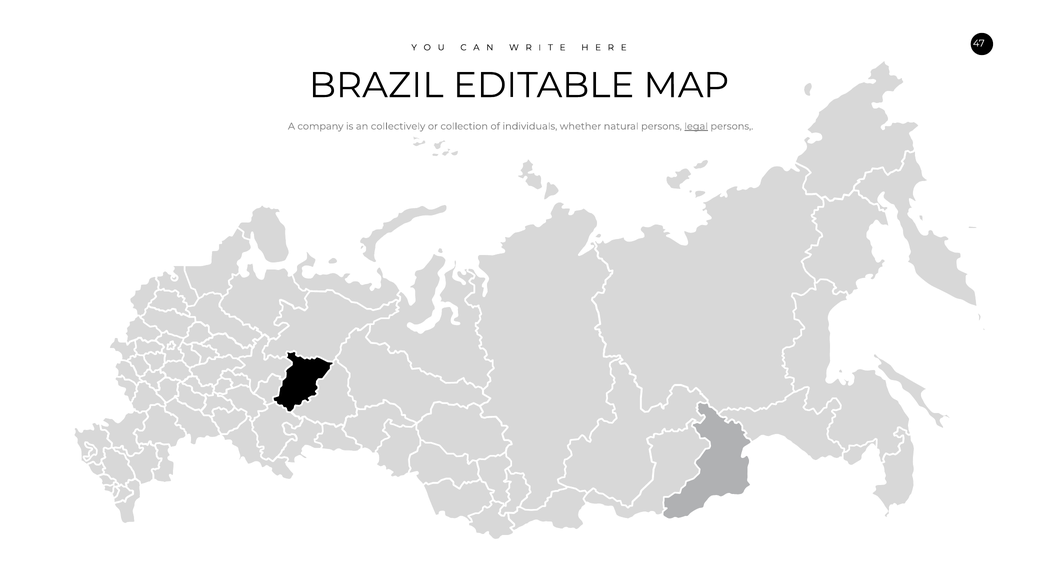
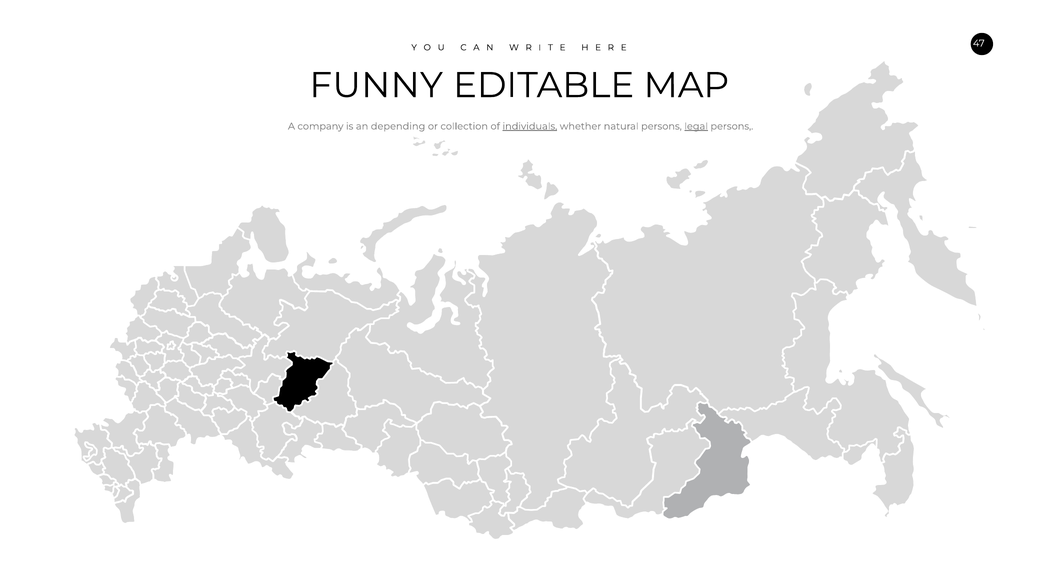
BRAZIL: BRAZIL -> FUNNY (376, 85)
collectively: collectively -> depending (398, 126)
individuals underline: none -> present (530, 126)
